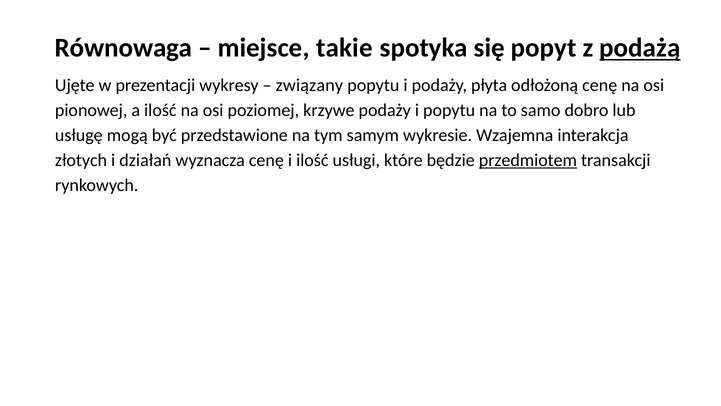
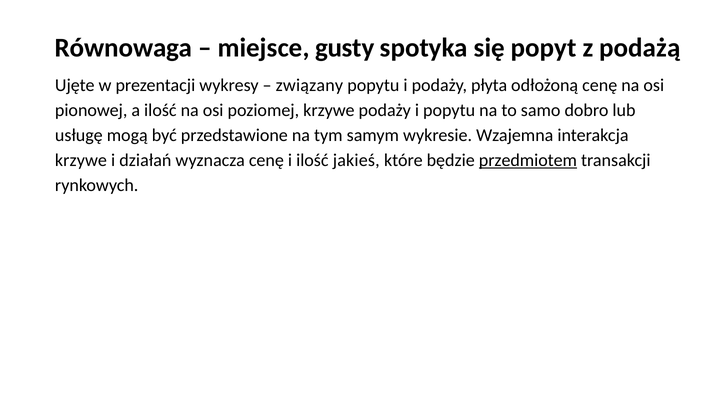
takie: takie -> gusty (345, 48)
podażą underline: present -> none (640, 48)
złotych: złotych -> krzywe (81, 160)
usługi: usługi -> jakieś (356, 160)
